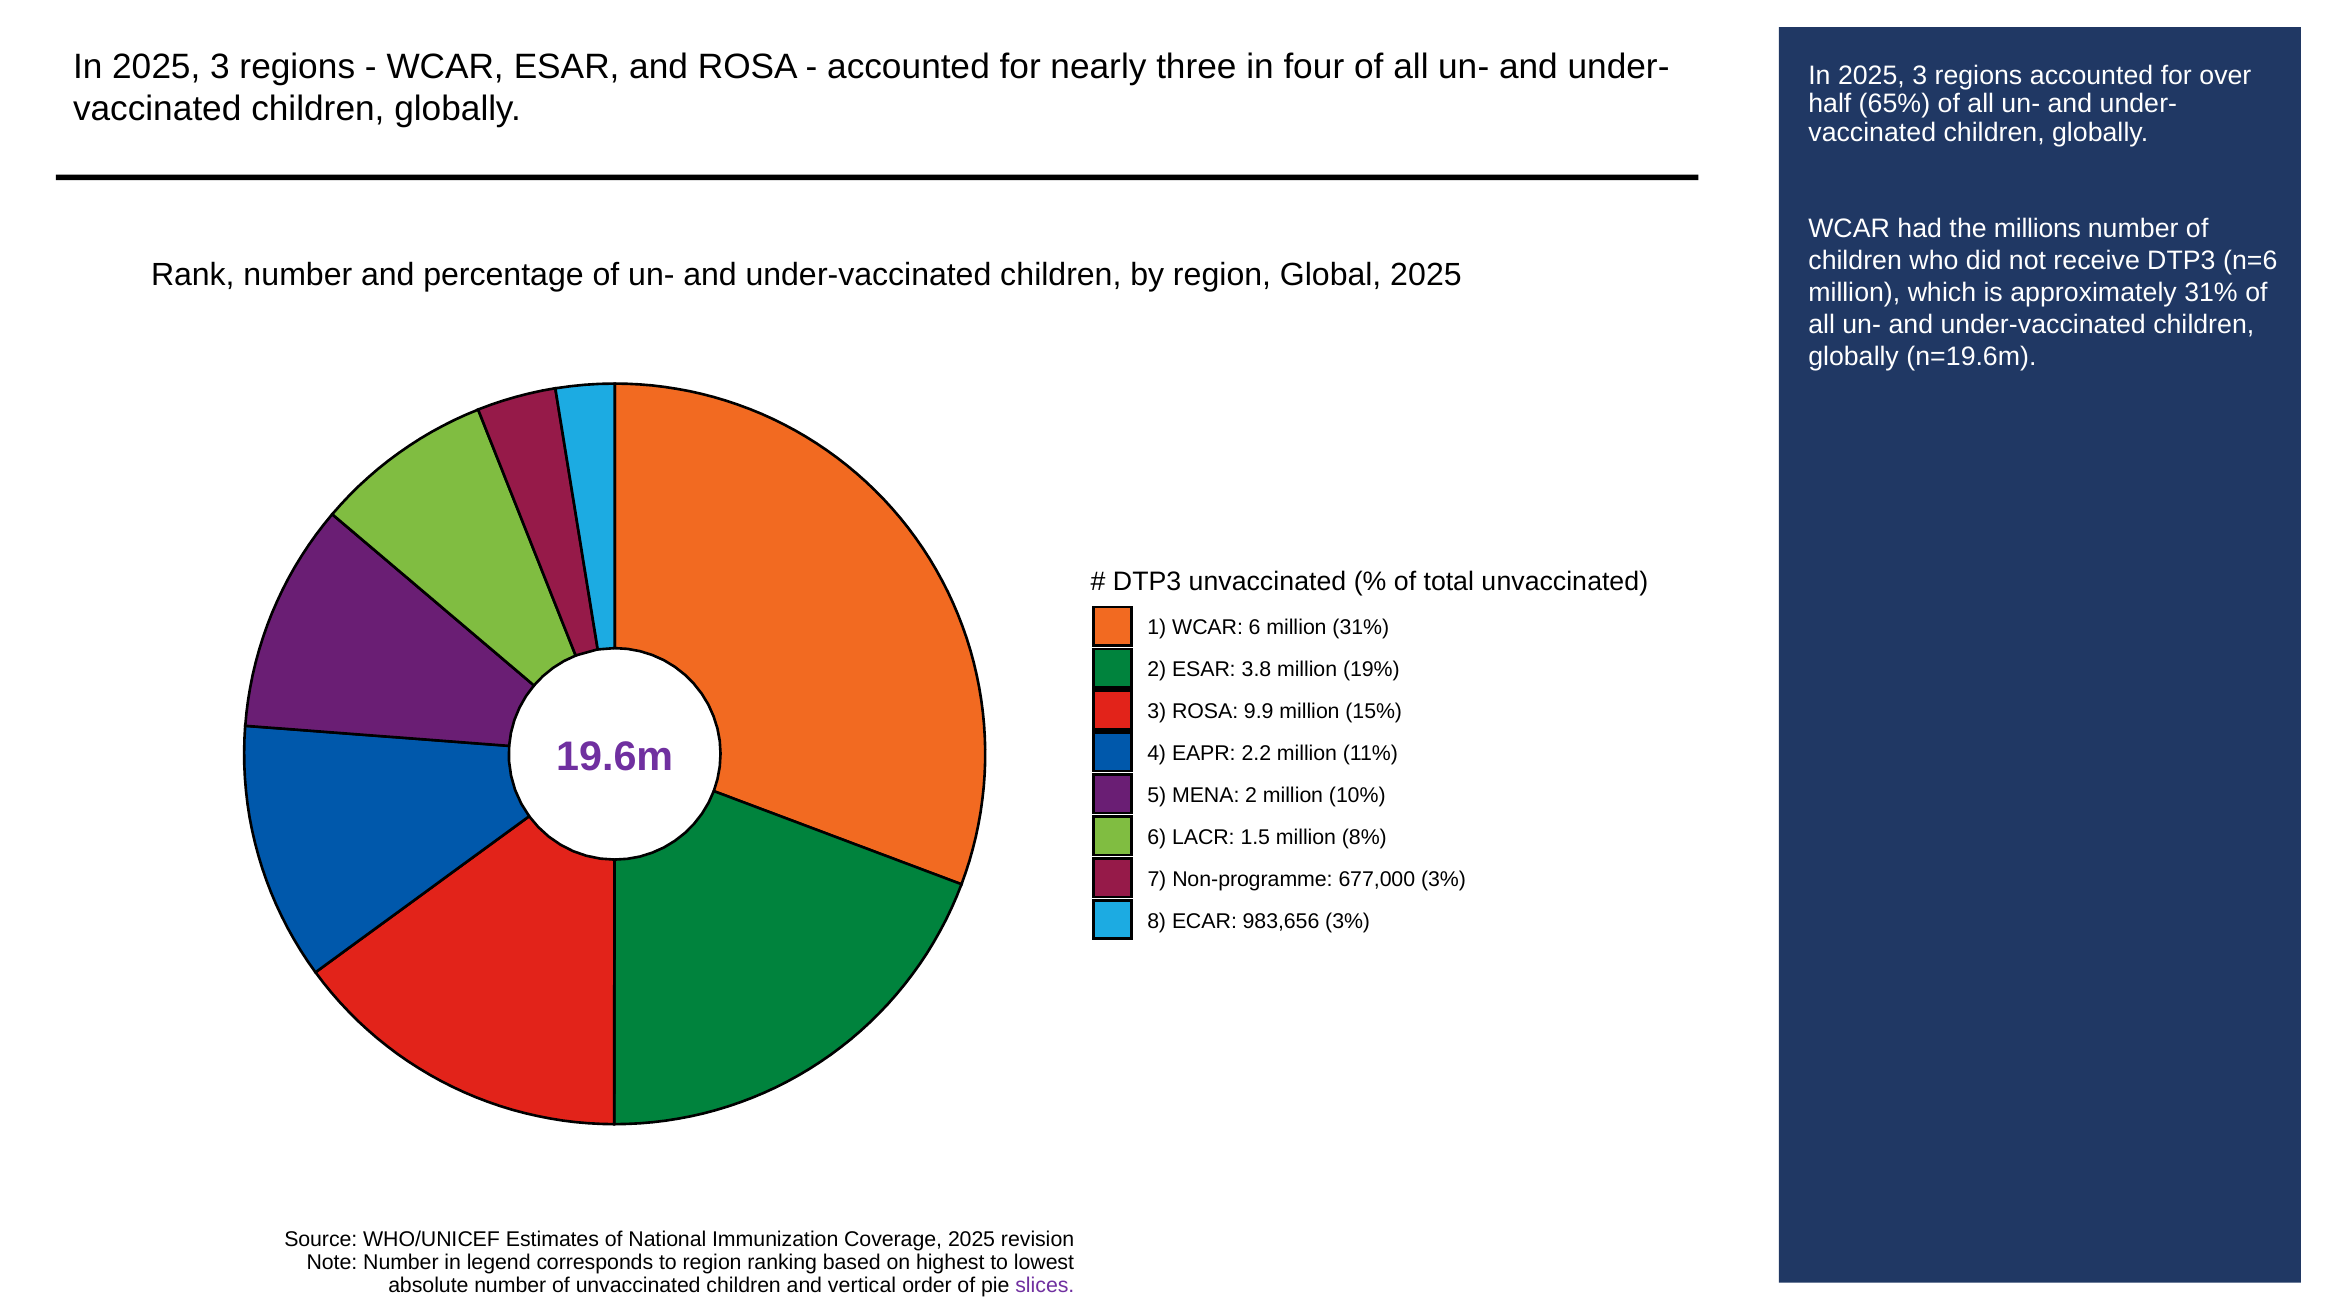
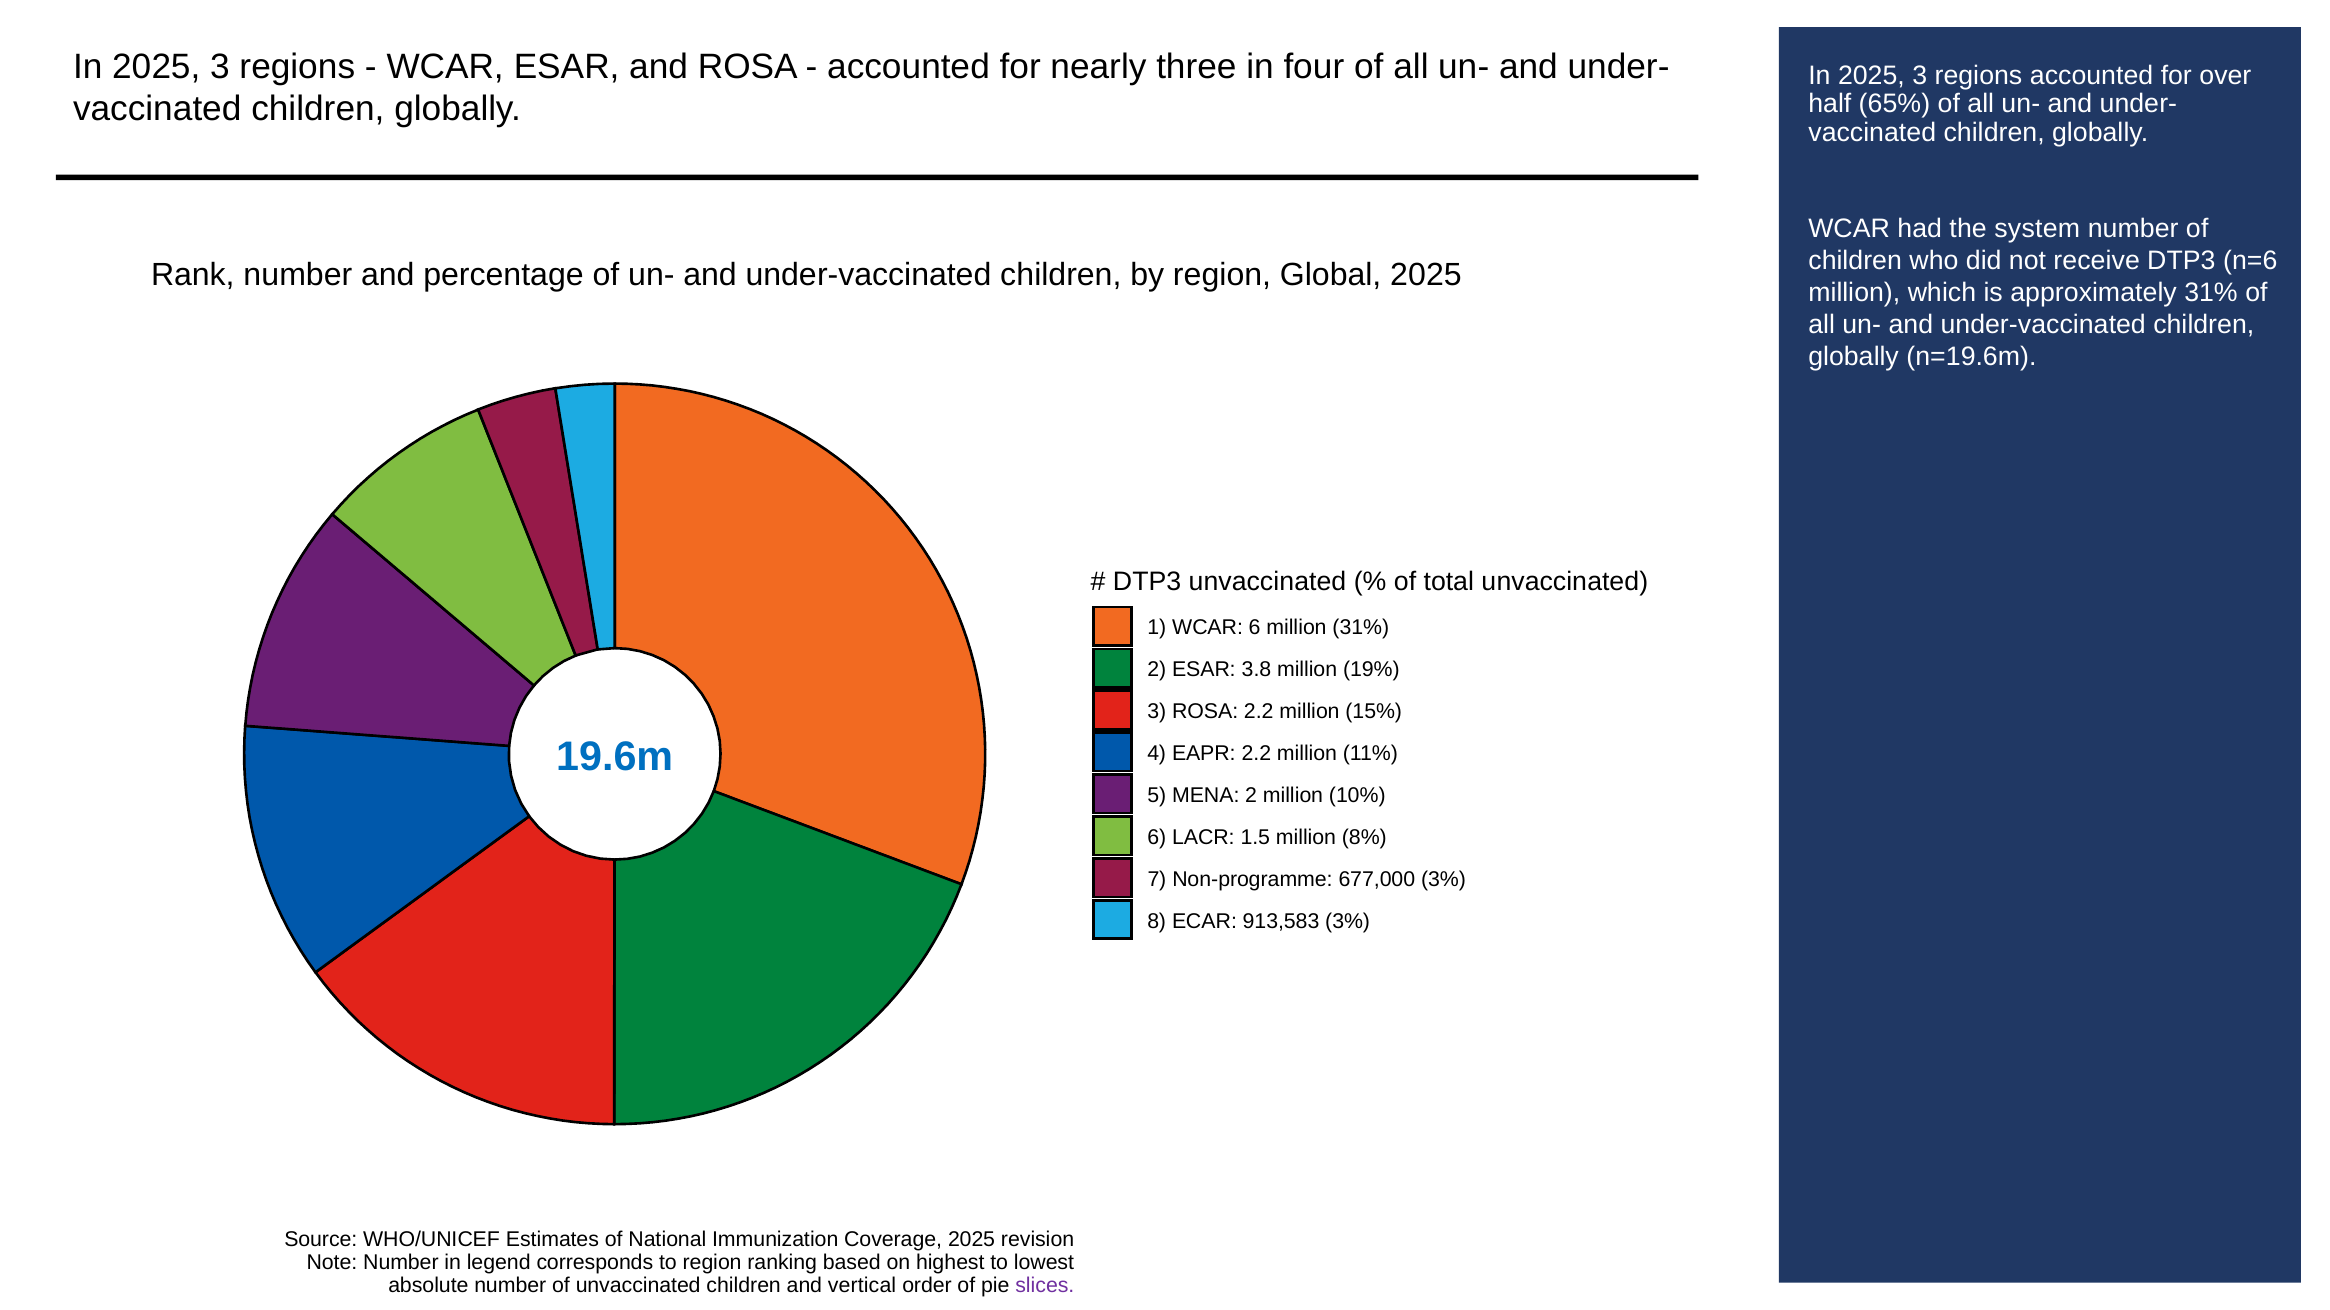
millions: millions -> system (2037, 229)
ROSA 9.9: 9.9 -> 2.2 (1259, 712)
19.6m colour: purple -> blue (615, 757)
983,656: 983,656 -> 913,583 (1281, 921)
